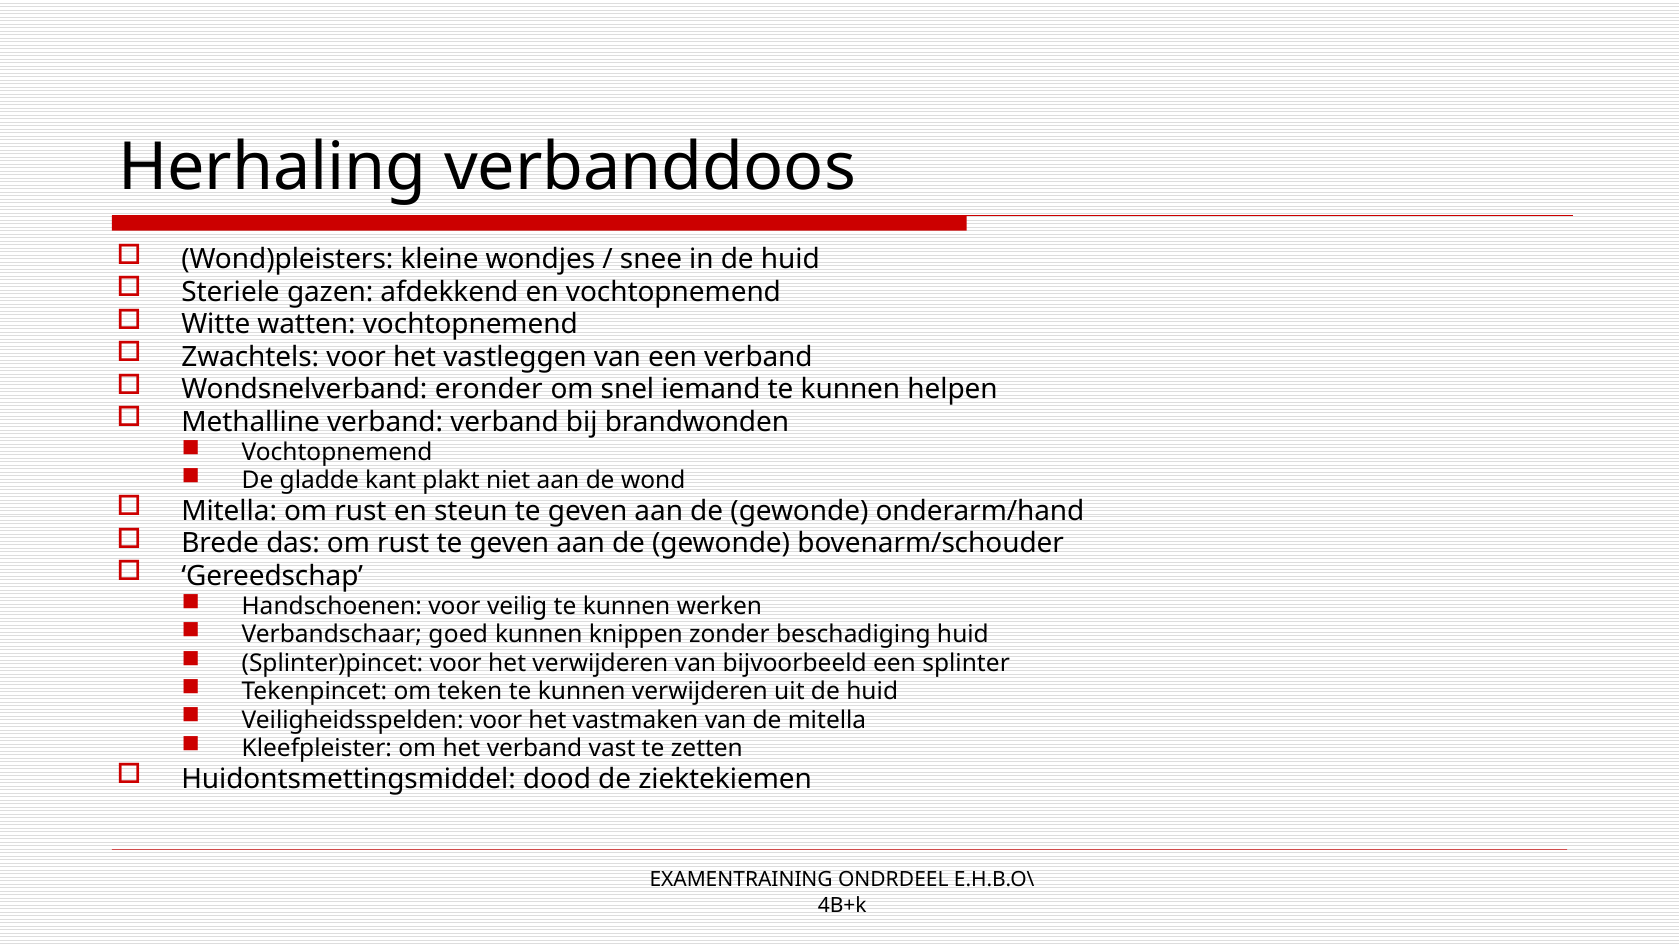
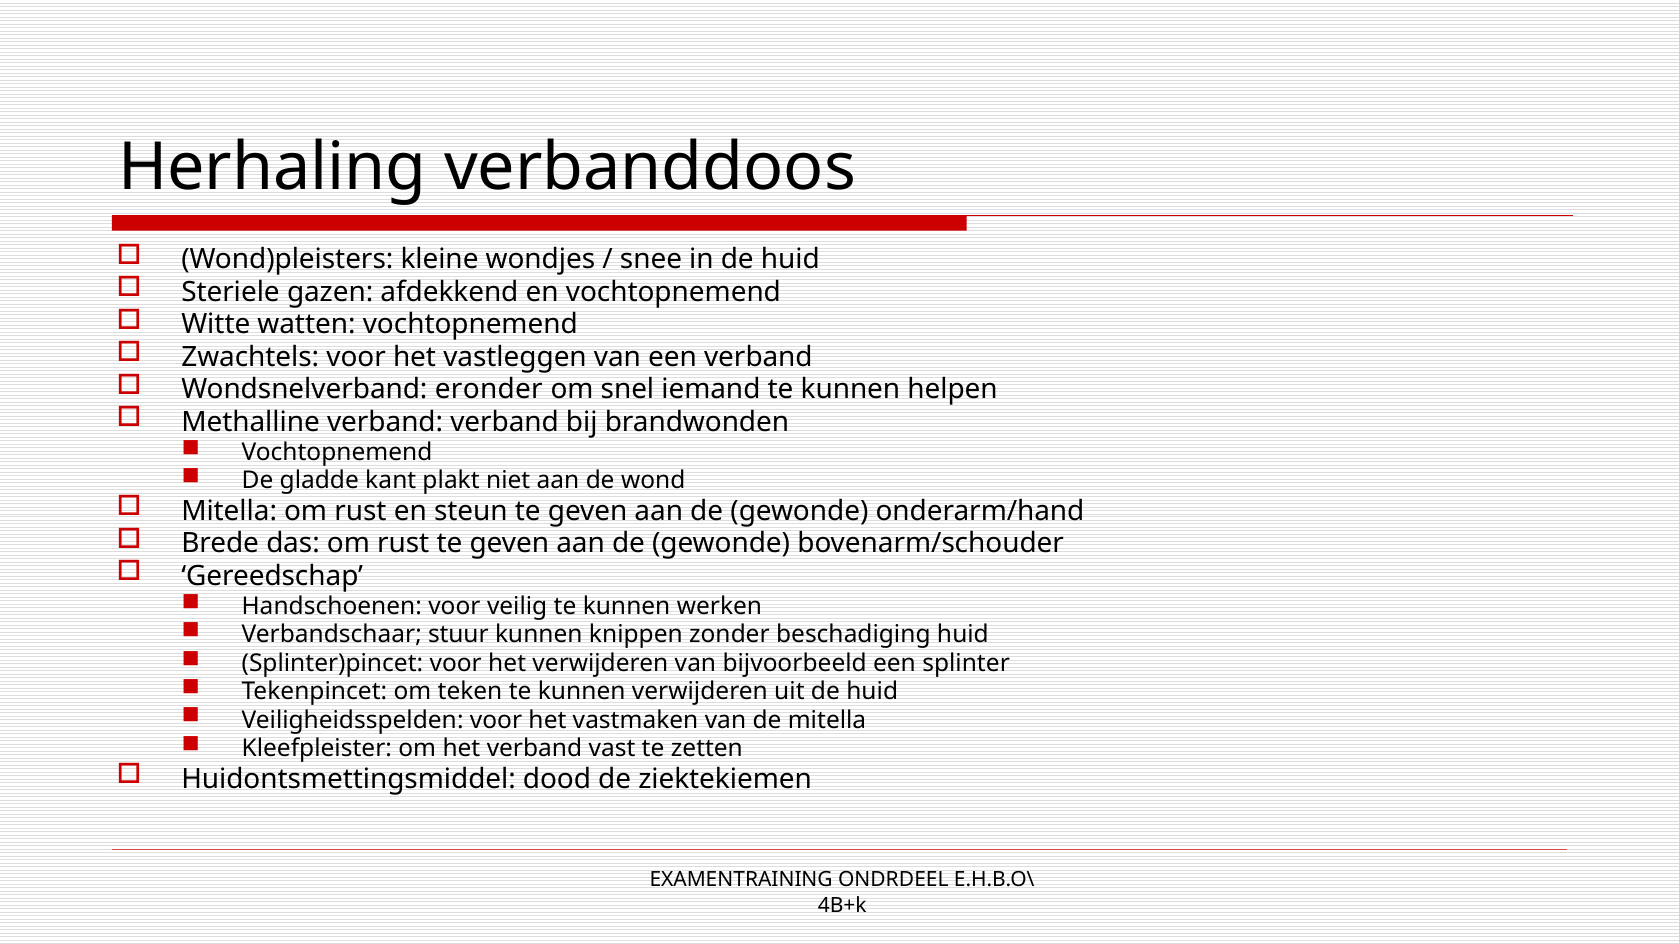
goed: goed -> stuur (458, 635)
